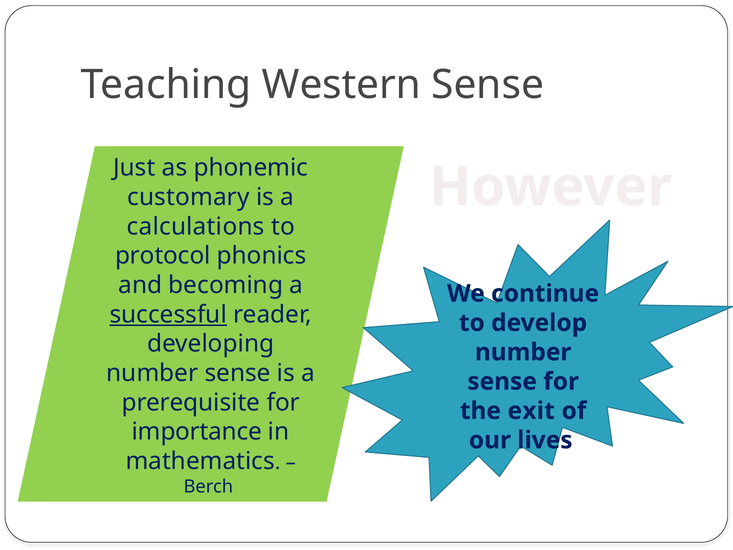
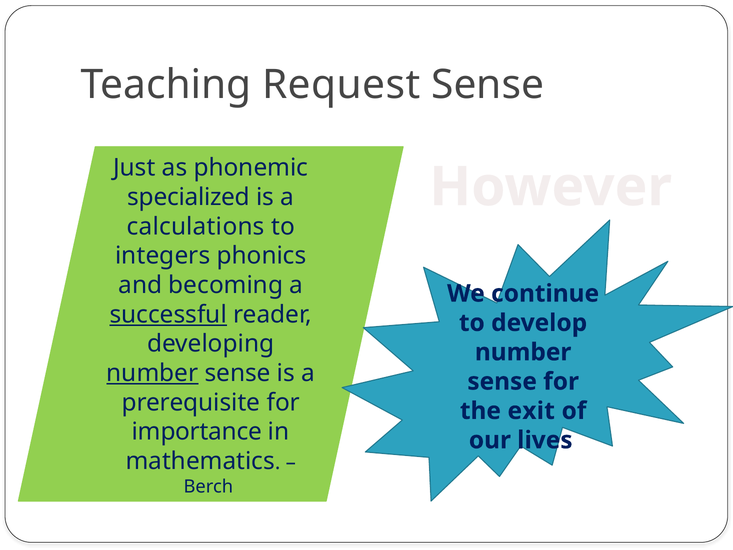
Western: Western -> Request (341, 85)
customary: customary -> specialized (189, 197)
protocol: protocol -> integers (163, 256)
number underline: none -> present (152, 373)
